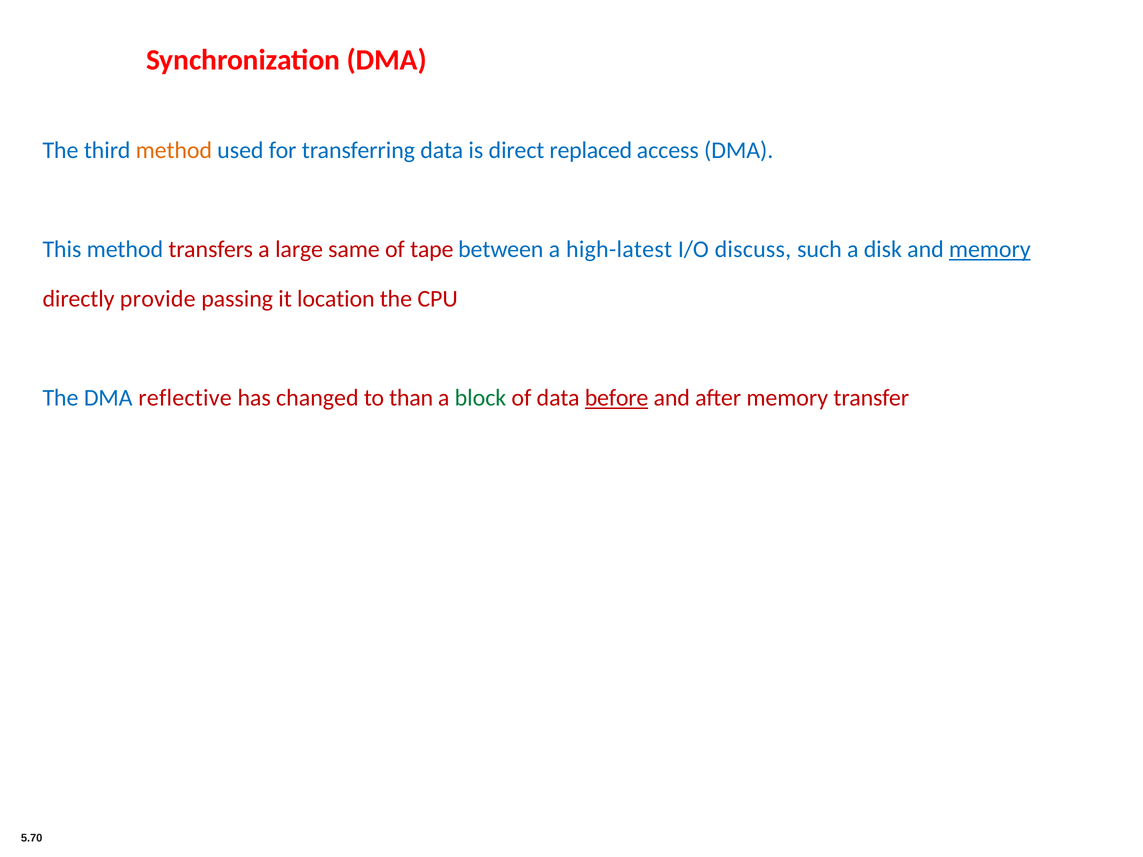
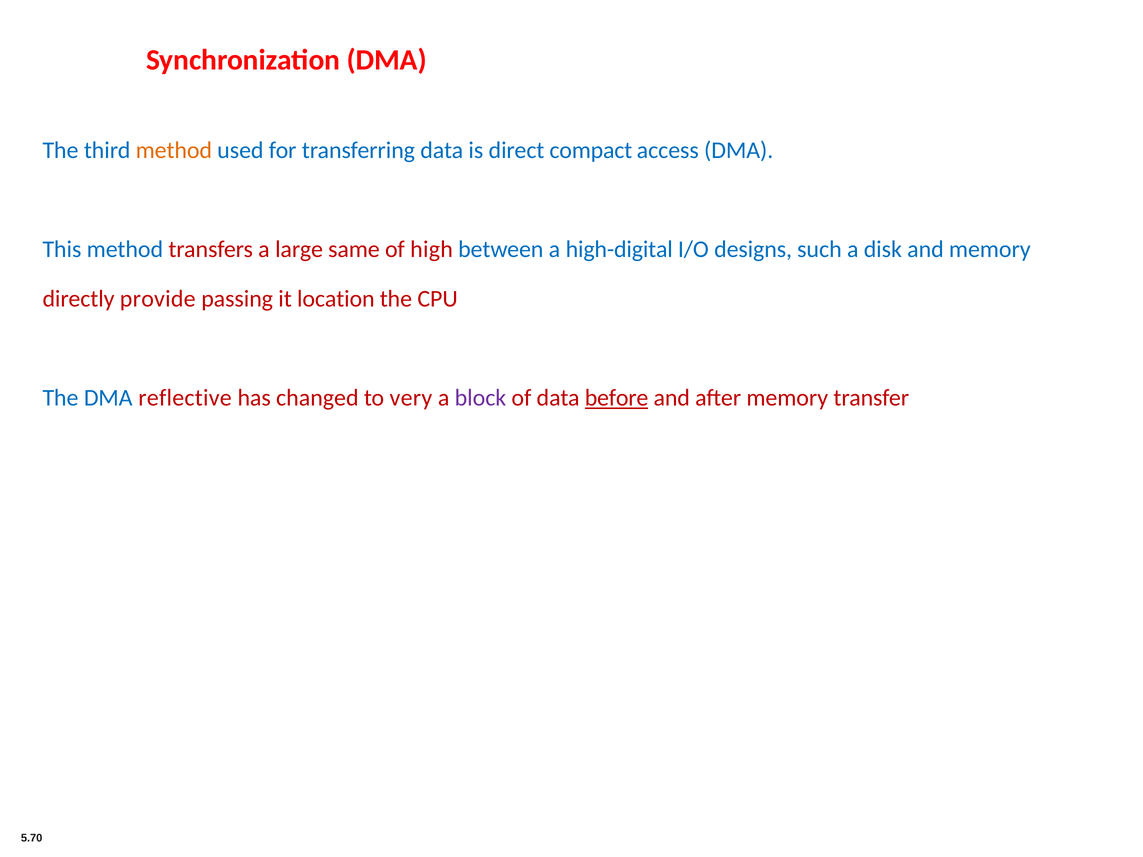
replaced: replaced -> compact (591, 150)
tape: tape -> high (432, 249)
high-latest: high-latest -> high-digital (619, 249)
discuss: discuss -> designs (753, 249)
memory underline: present -> none (990, 249)
than: than -> very (411, 398)
block colour: green -> purple (480, 398)
